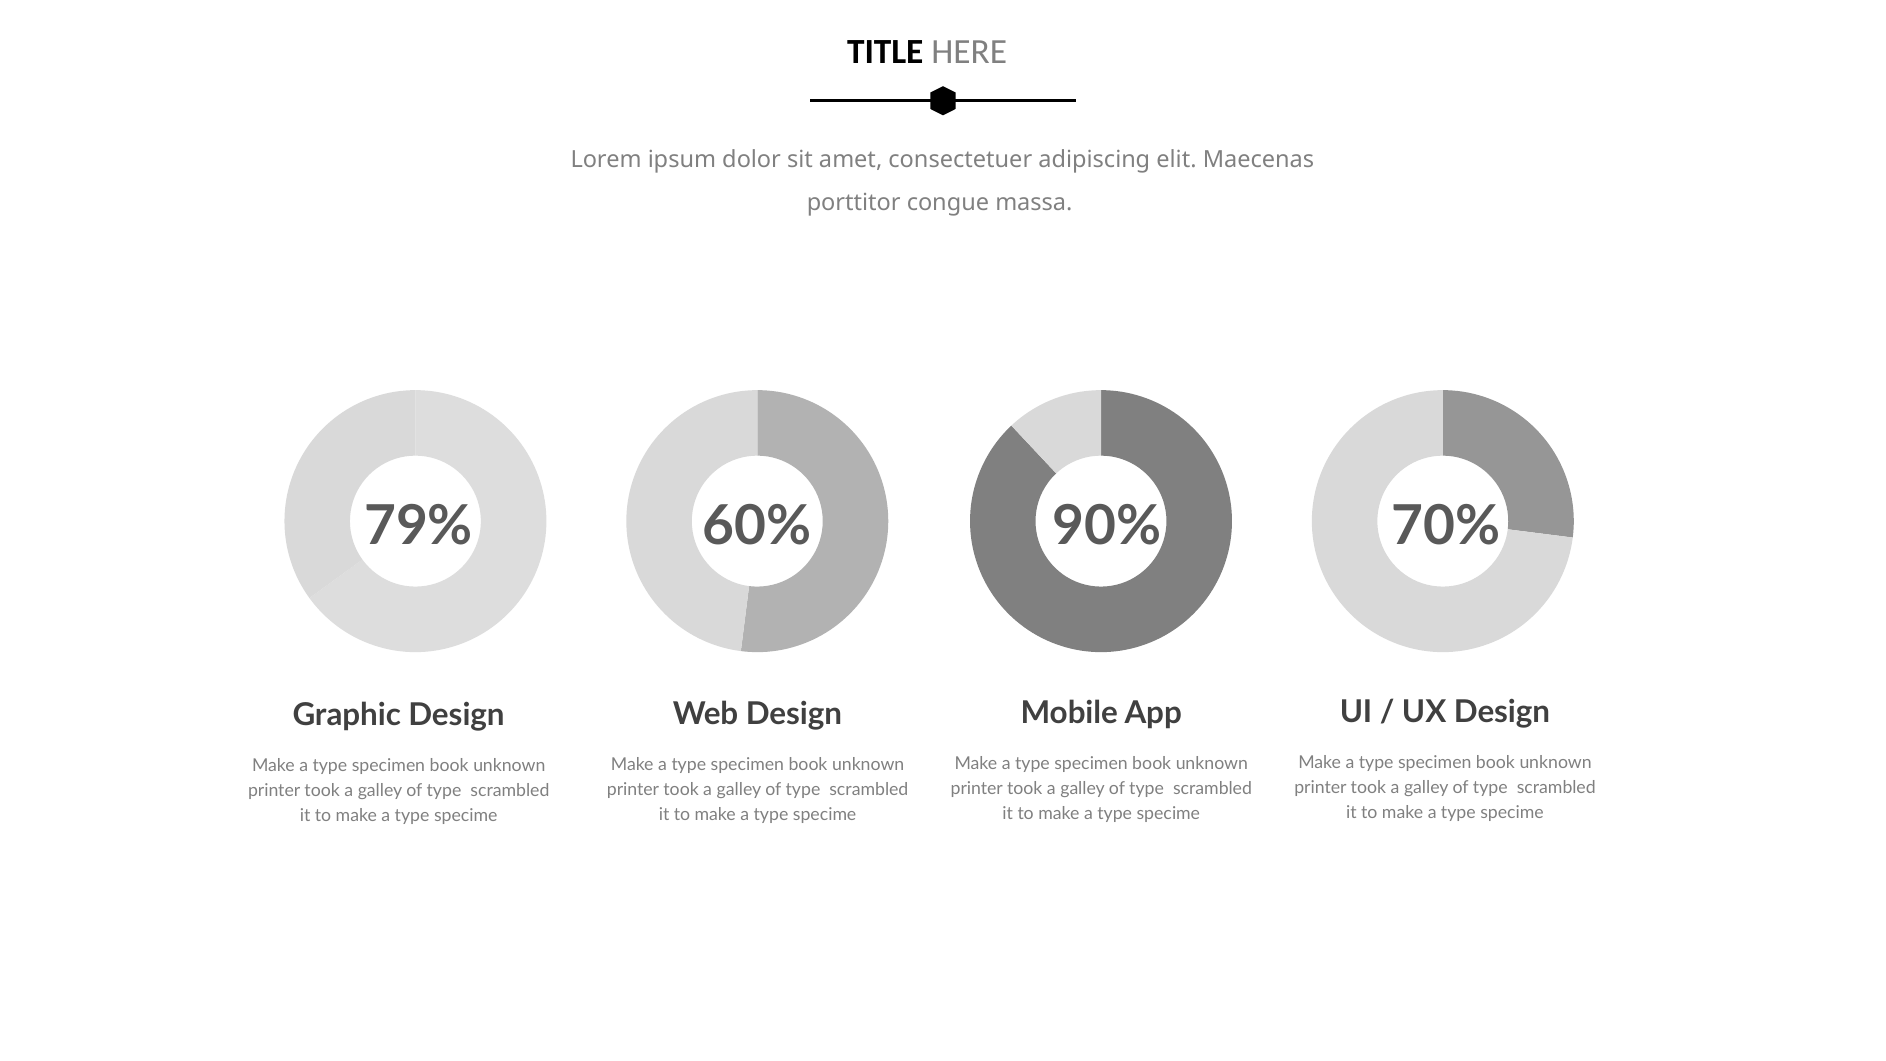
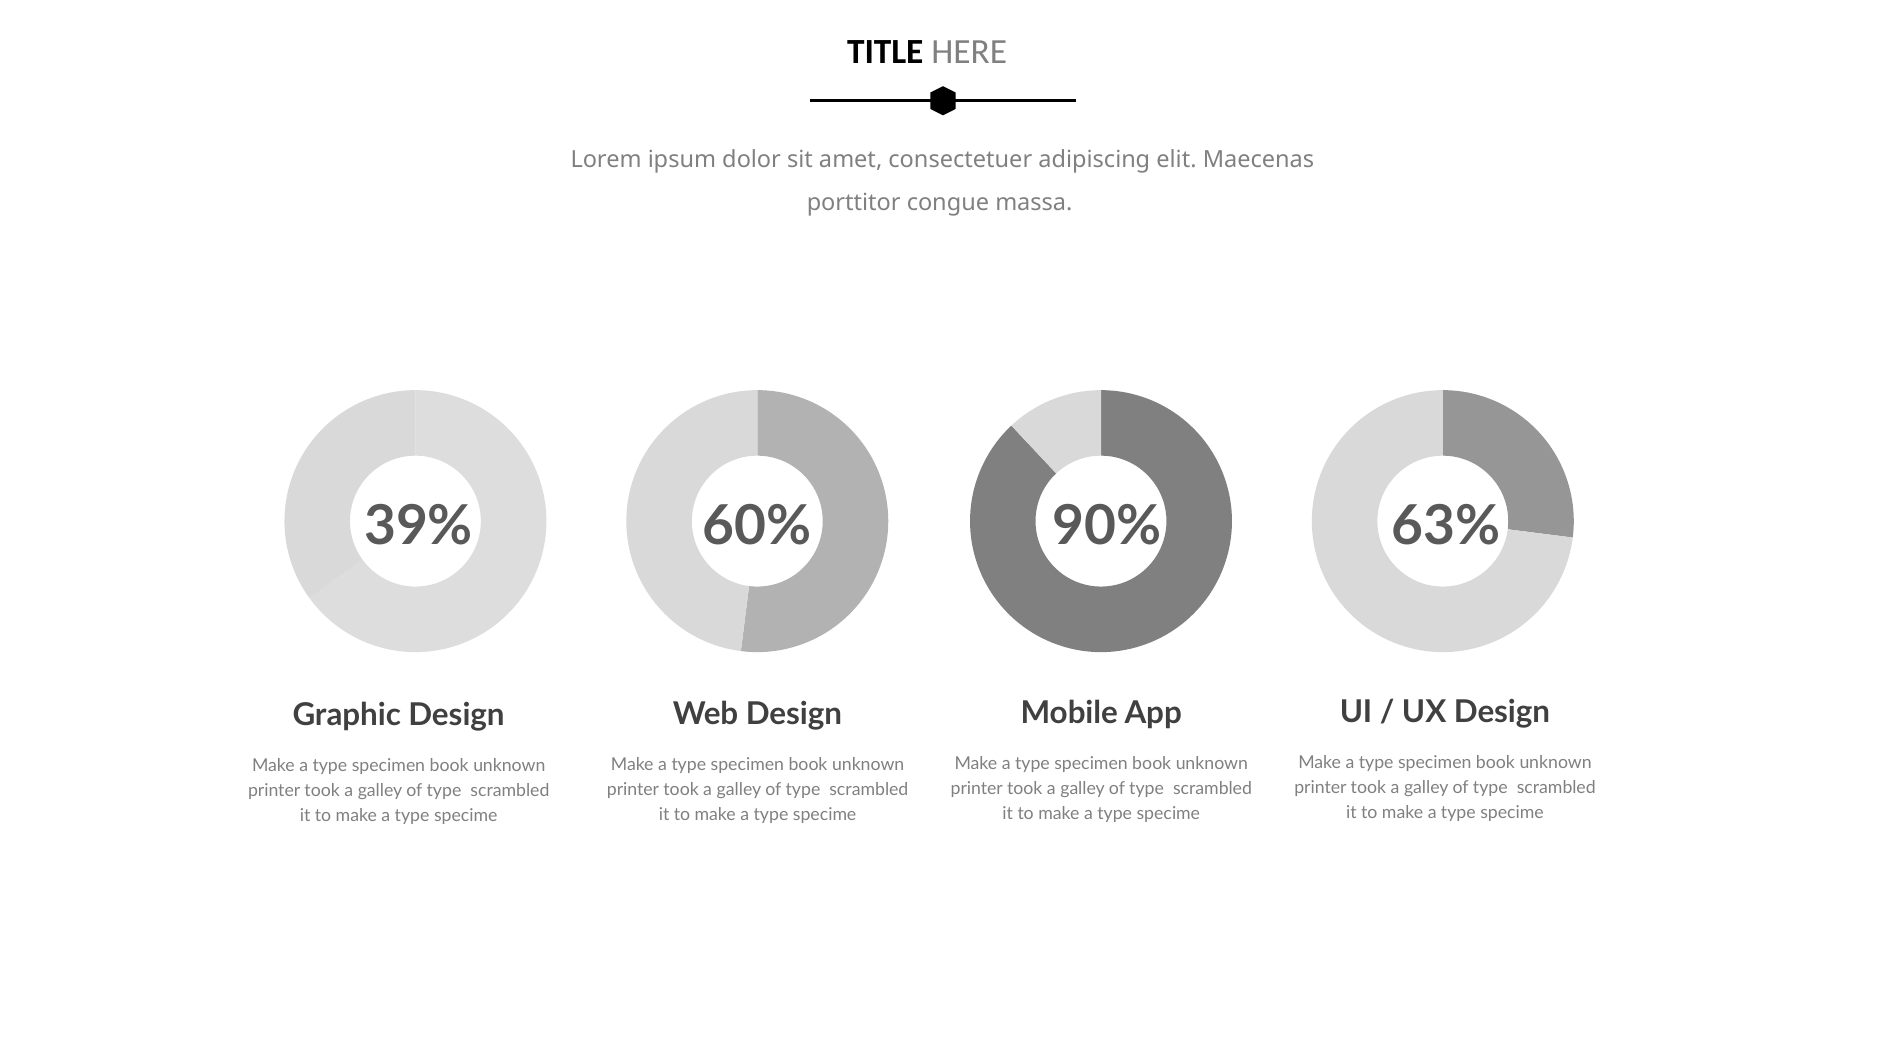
79%: 79% -> 39% (419, 526)
70%: 70% -> 63% (1446, 526)
